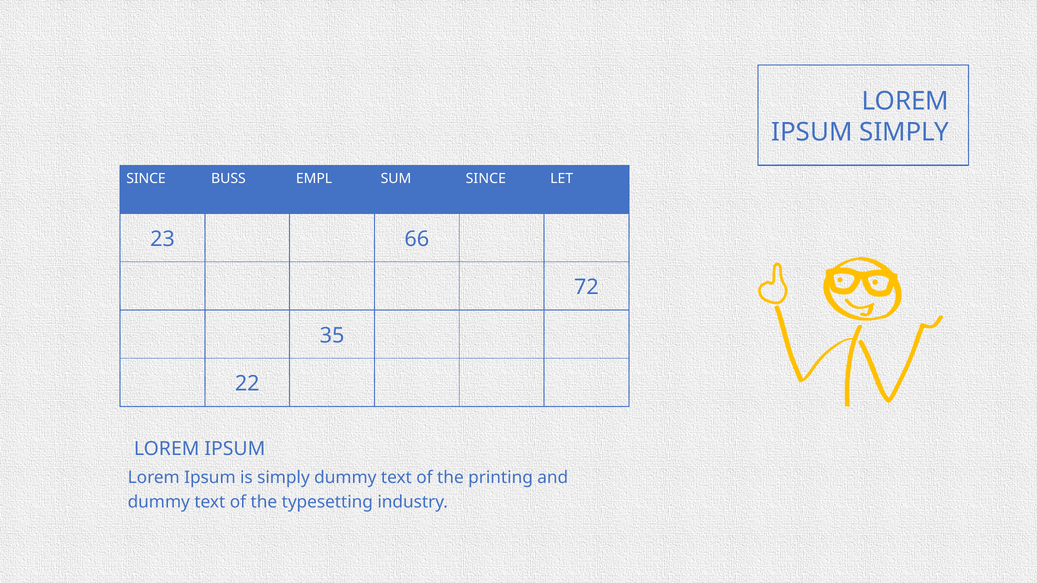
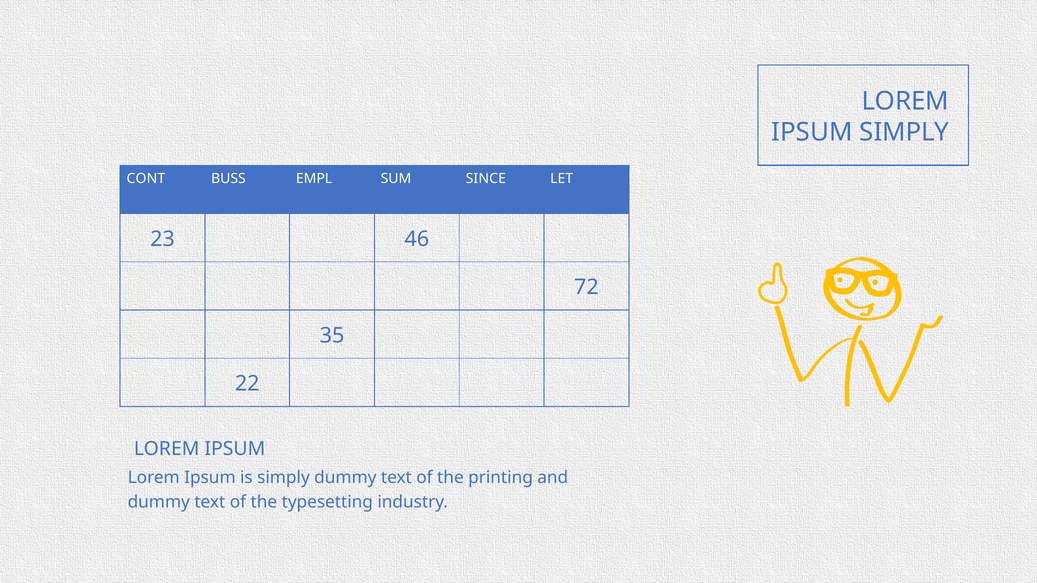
SINCE: SINCE -> CONT (146, 179)
66: 66 -> 46 (417, 239)
